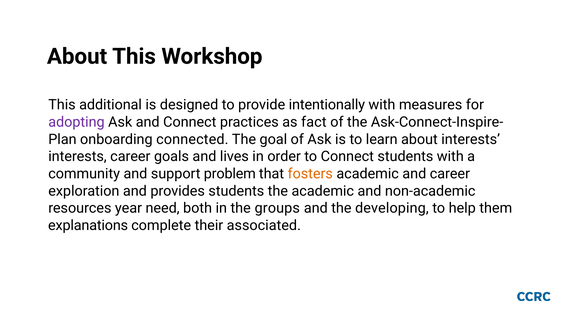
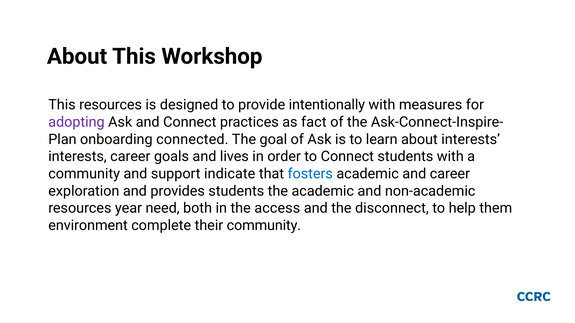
This additional: additional -> resources (111, 105)
problem: problem -> indicate (230, 174)
fosters colour: orange -> blue (310, 174)
groups: groups -> access (277, 209)
developing: developing -> disconnect (392, 209)
explanations: explanations -> environment (88, 226)
their associated: associated -> community (264, 226)
